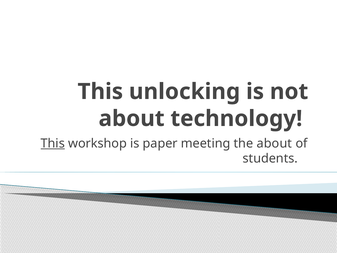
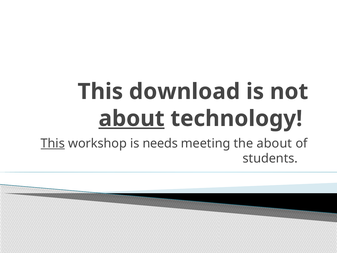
unlocking: unlocking -> download (185, 91)
about underline: none -> present (132, 118)
paper: paper -> needs (160, 143)
